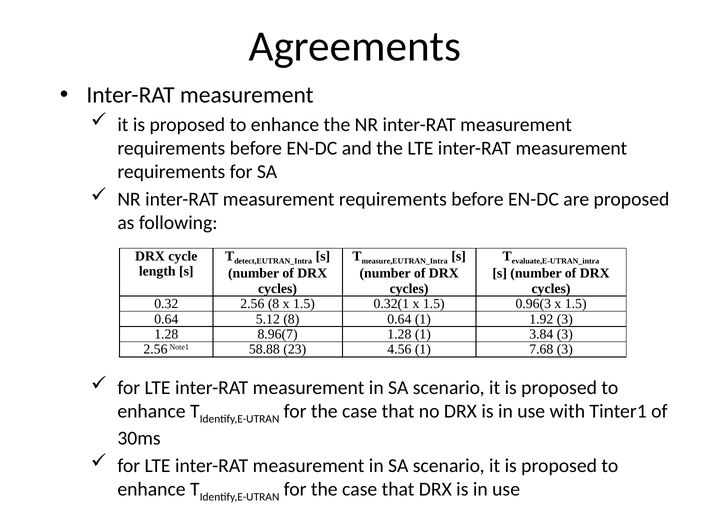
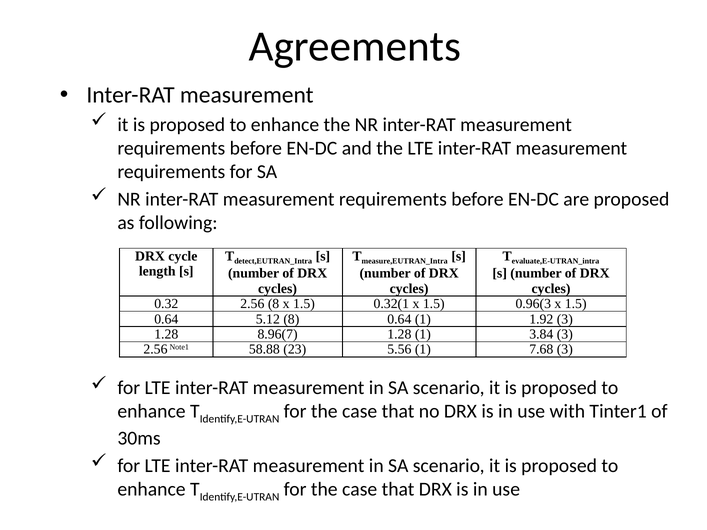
4.56: 4.56 -> 5.56 (399, 350)
